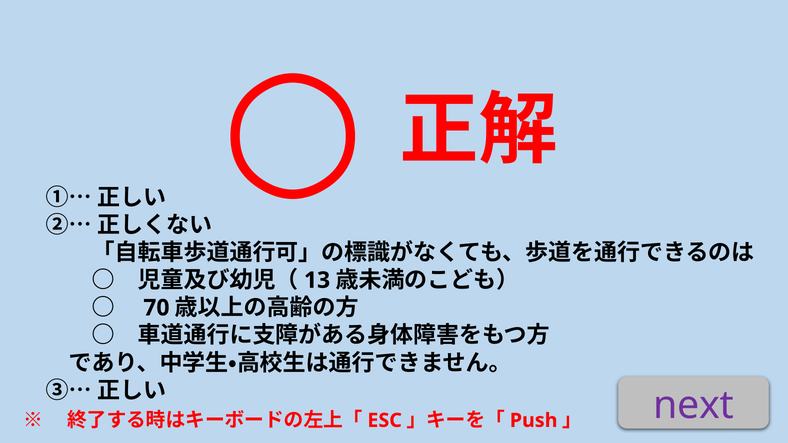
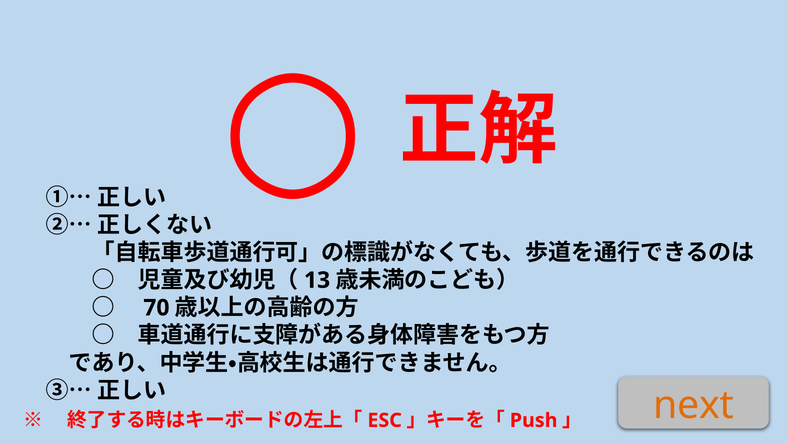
next colour: purple -> orange (694, 406)
